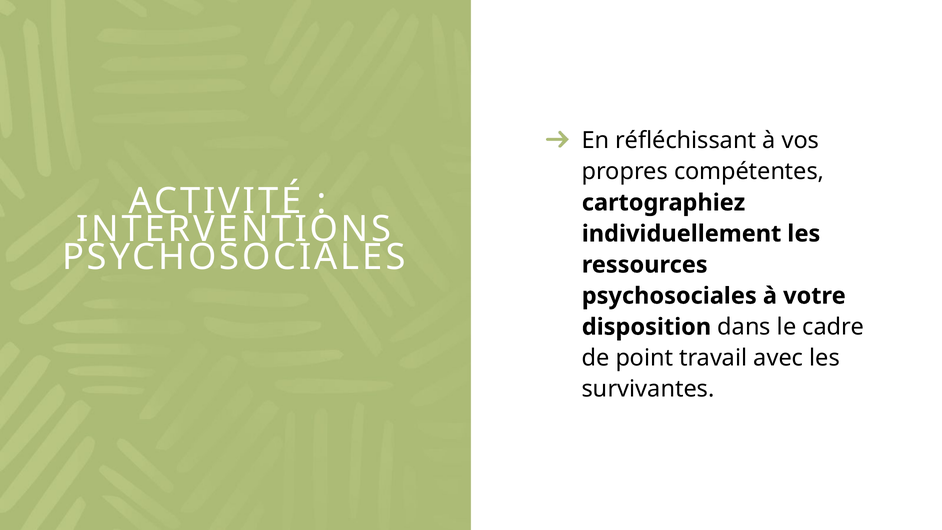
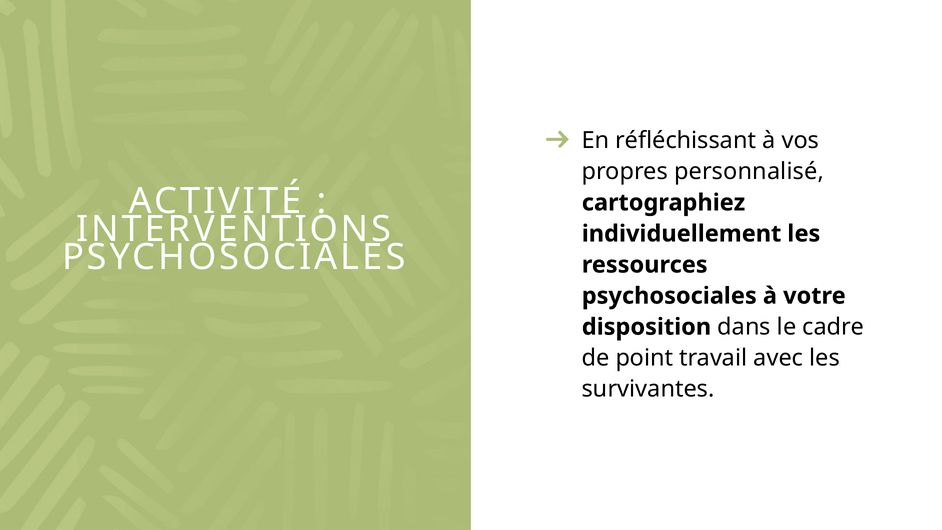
compétentes: compétentes -> personnalisé (749, 172)
